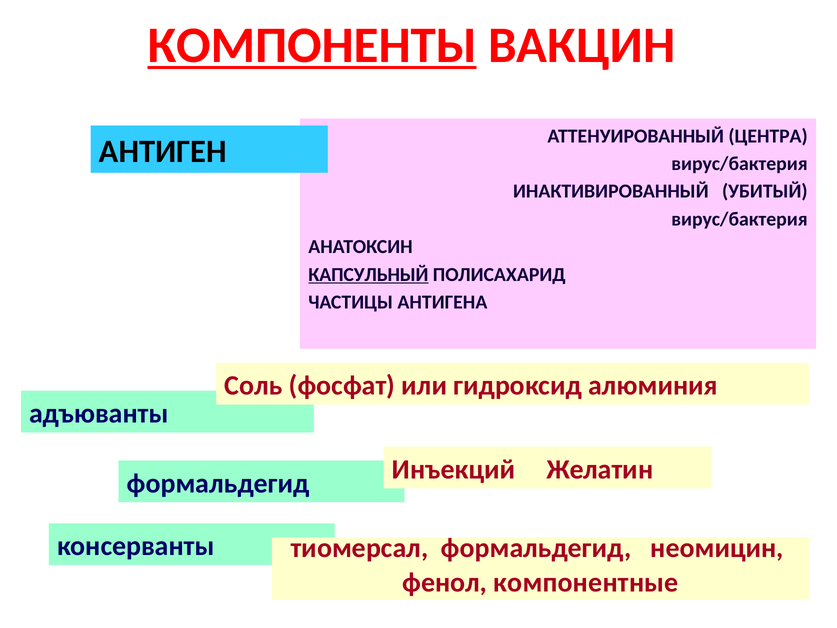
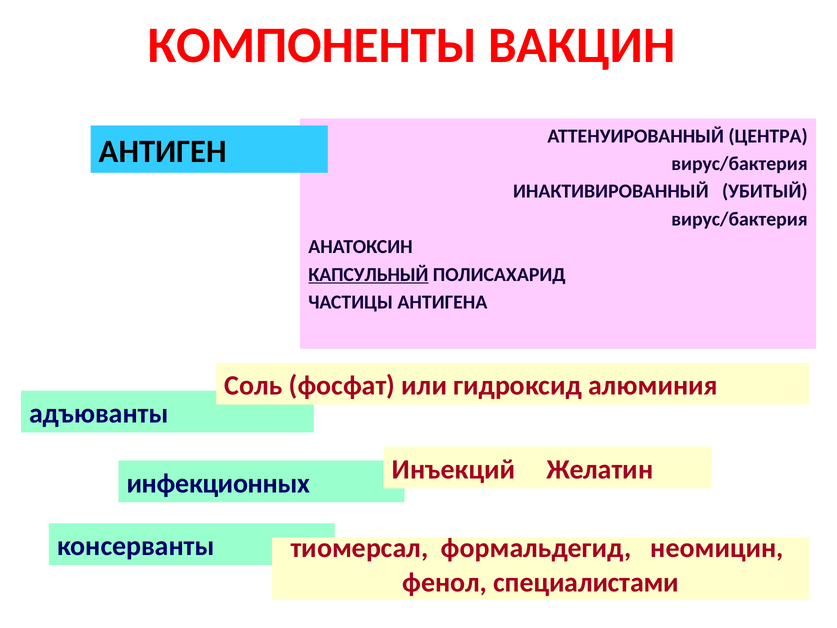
КОМПОНЕНТЫ underline: present -> none (312, 45)
формальдегид: формальдегид -> инфекционных (218, 483)
компонентные: компонентные -> специалистами (586, 582)
